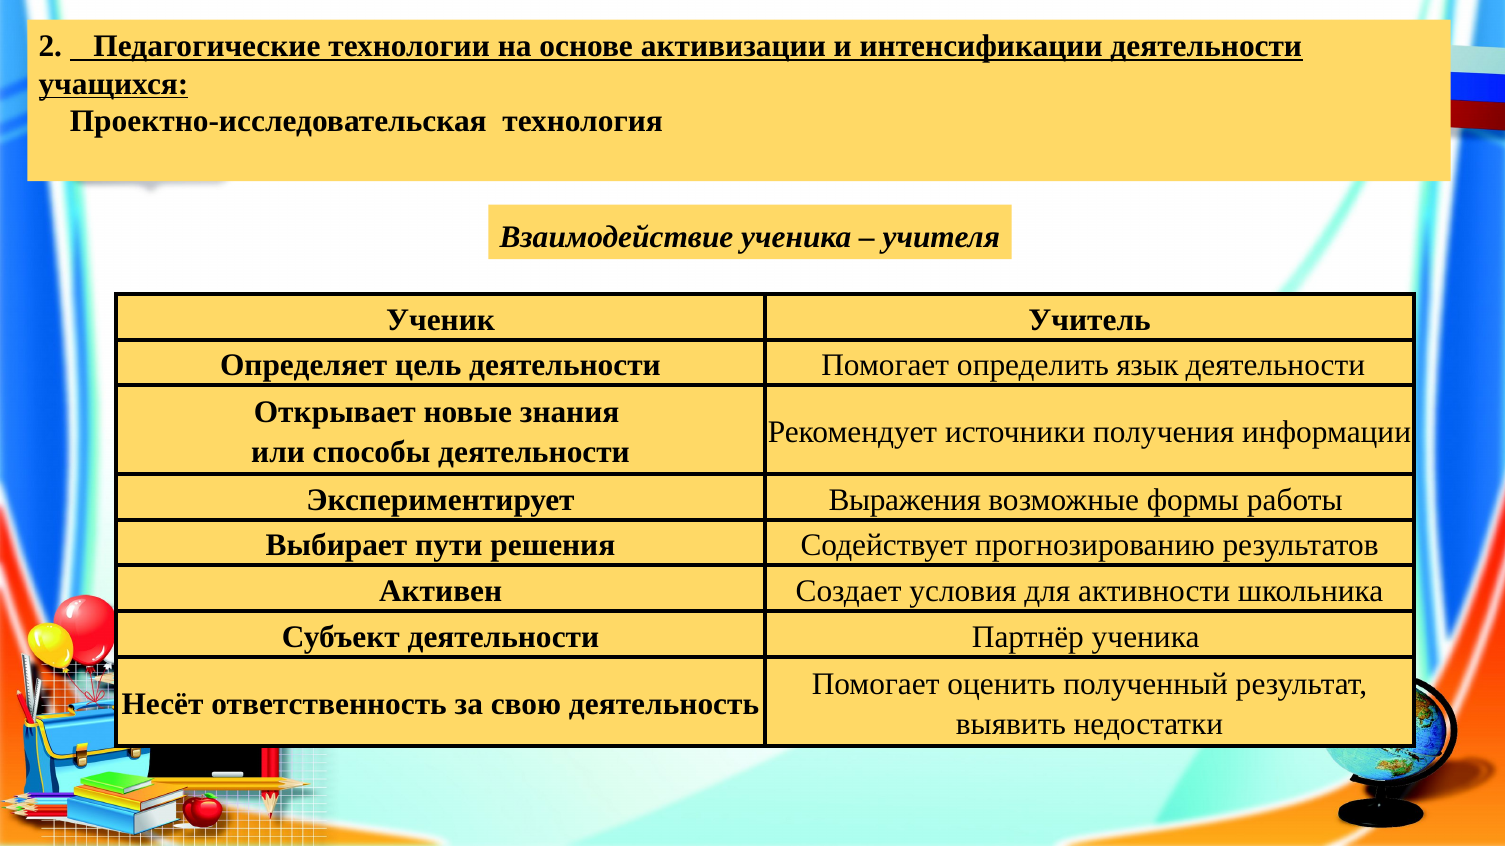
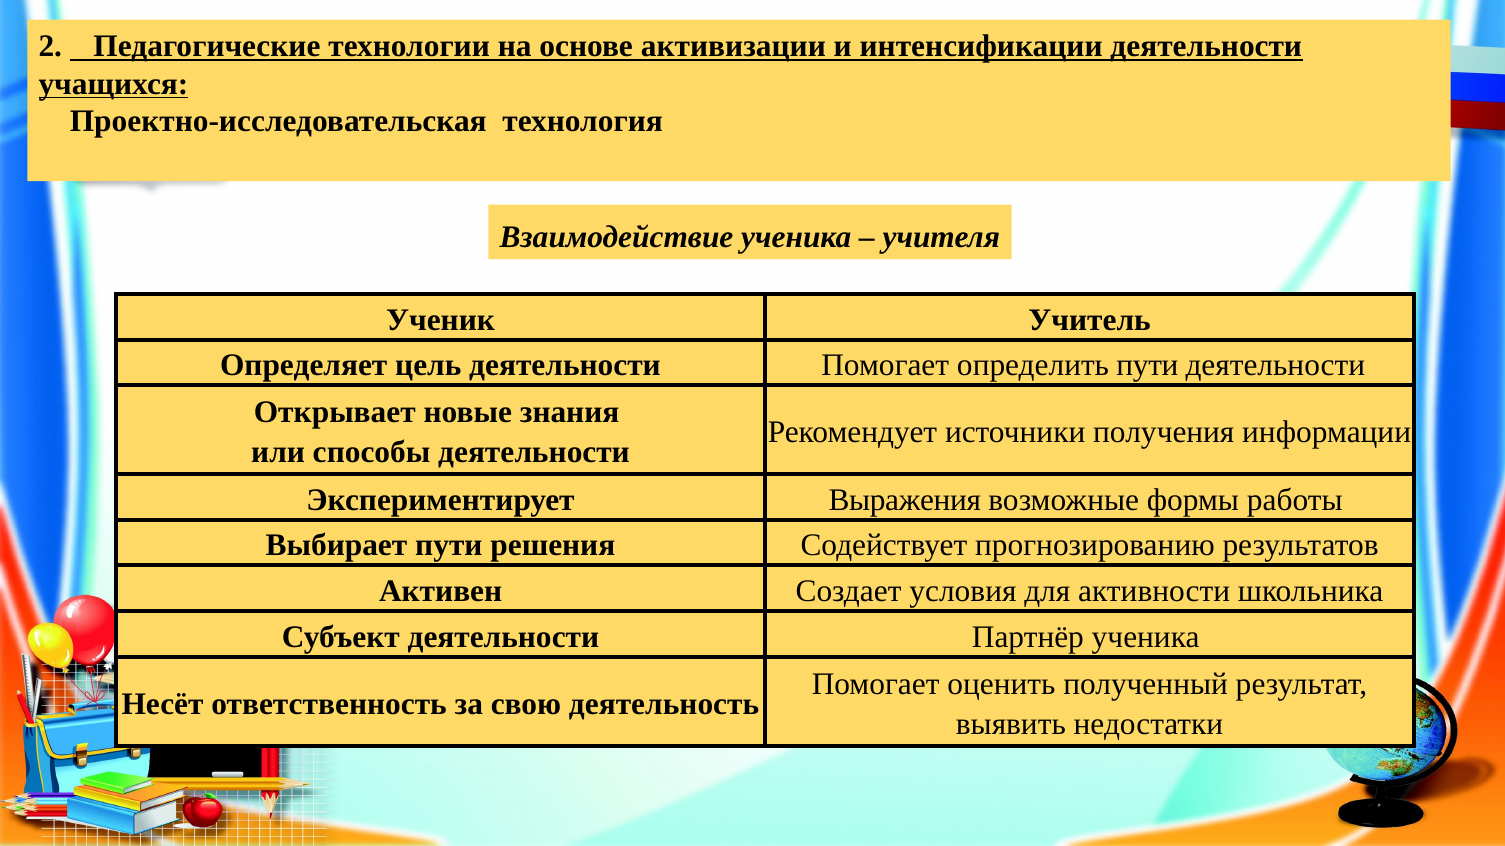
определить язык: язык -> пути (1147, 366)
